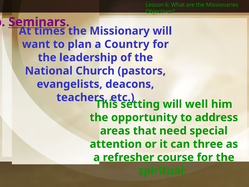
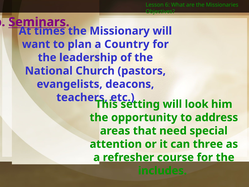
well: well -> look (197, 104)
spiritual: spiritual -> includes (162, 171)
